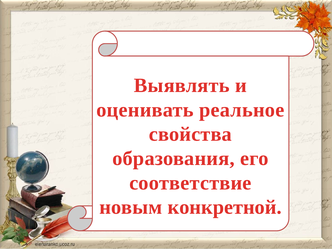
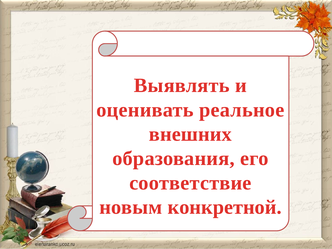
свойства: свойства -> внешних (190, 134)
